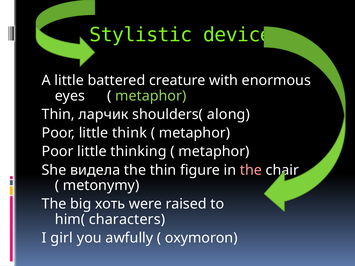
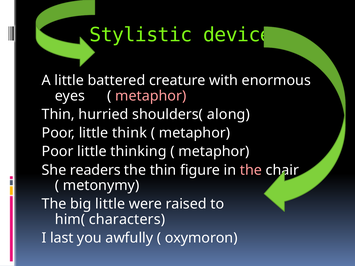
metaphor colour: light green -> pink (151, 96)
ларчик: ларчик -> hurried (103, 115)
видела: видела -> readers (95, 170)
big хоть: хоть -> little (110, 204)
girl: girl -> last (62, 238)
